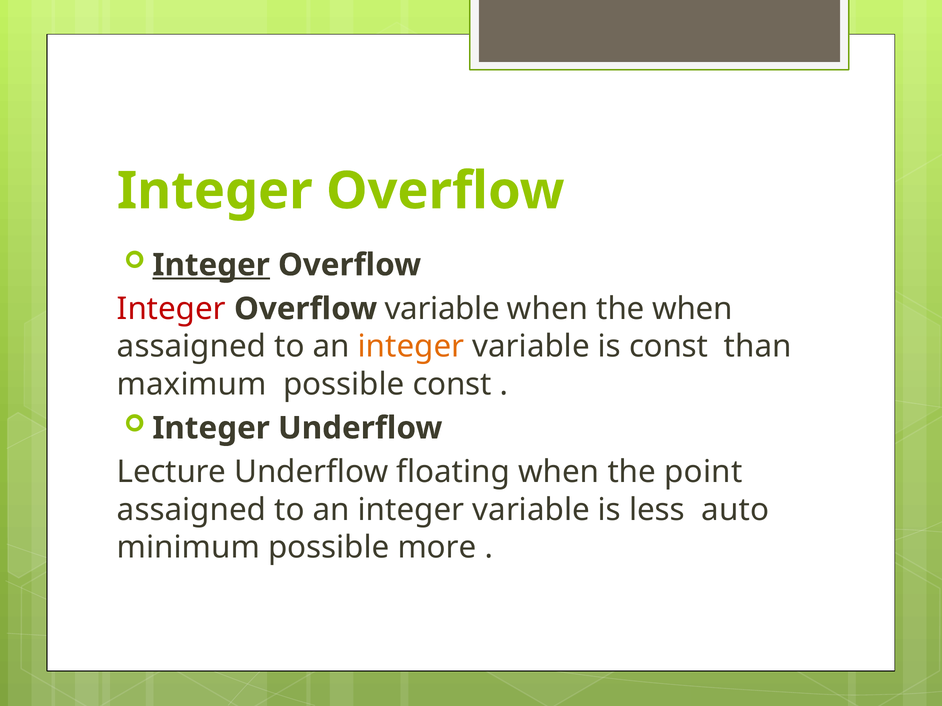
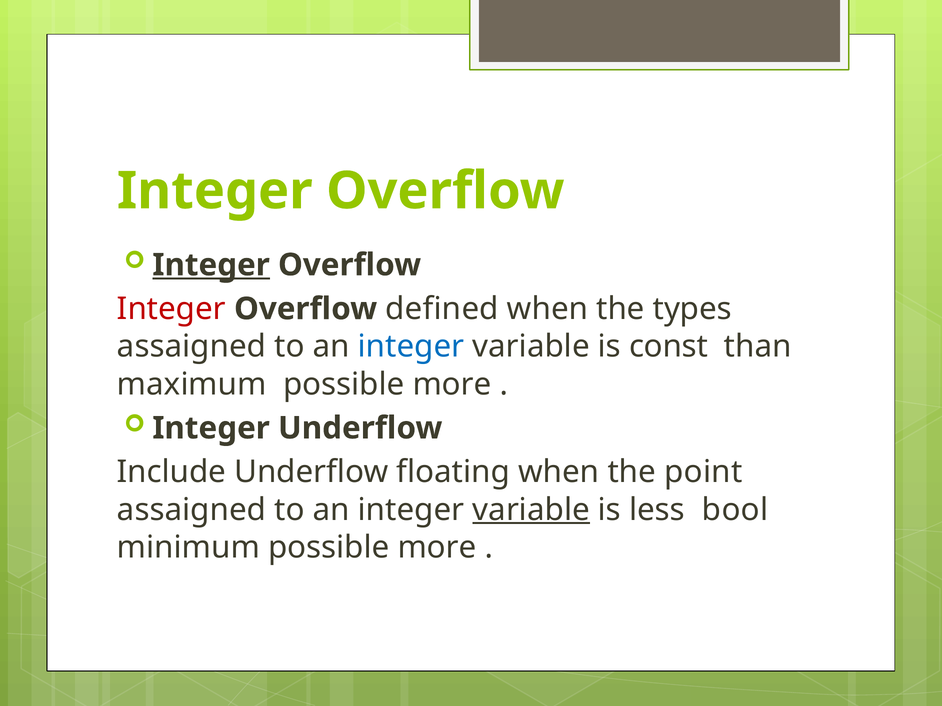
Overflow variable: variable -> defined (442, 309)
the when: when -> types (692, 309)
integer colour: orange -> blue (411, 347)
maximum possible const: const -> more (452, 384)
Lecture: Lecture -> Include (171, 472)
variable underline: none -> present (531, 510)
auto: auto -> bool (735, 510)
